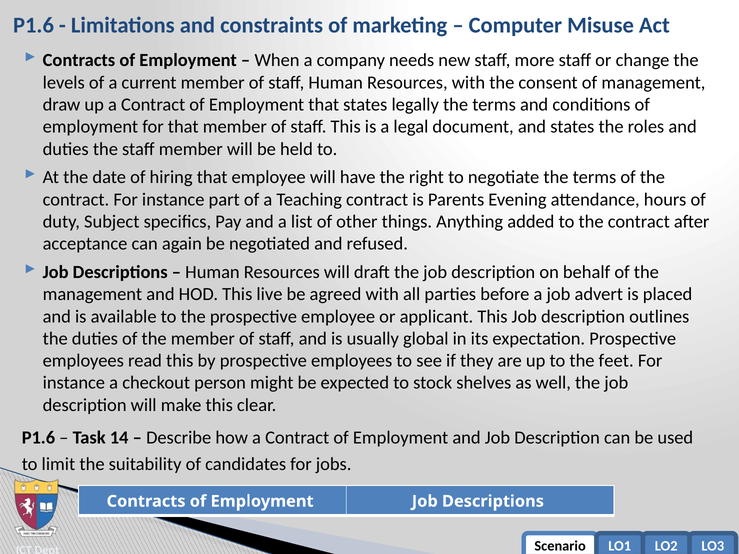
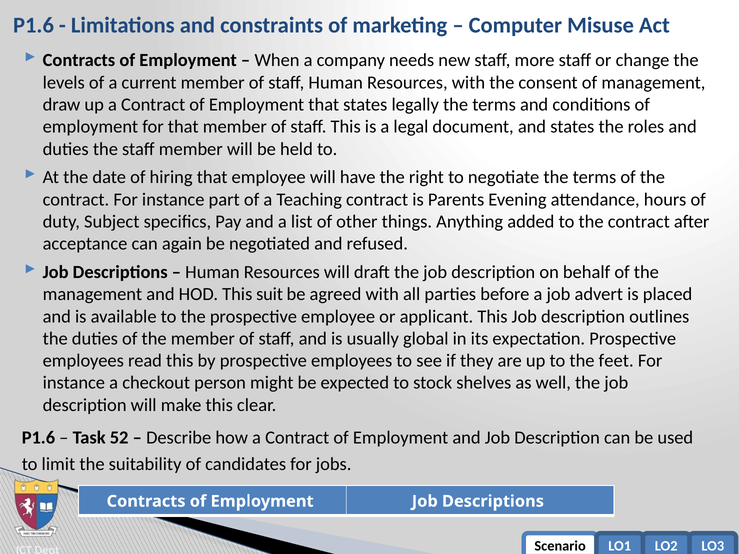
live: live -> suit (270, 294)
14: 14 -> 52 (119, 438)
